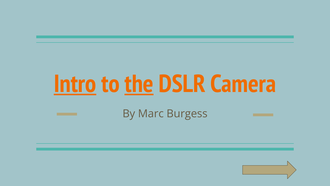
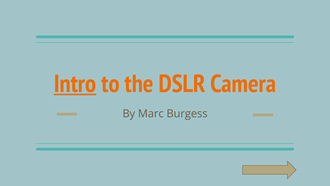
the underline: present -> none (139, 84)
